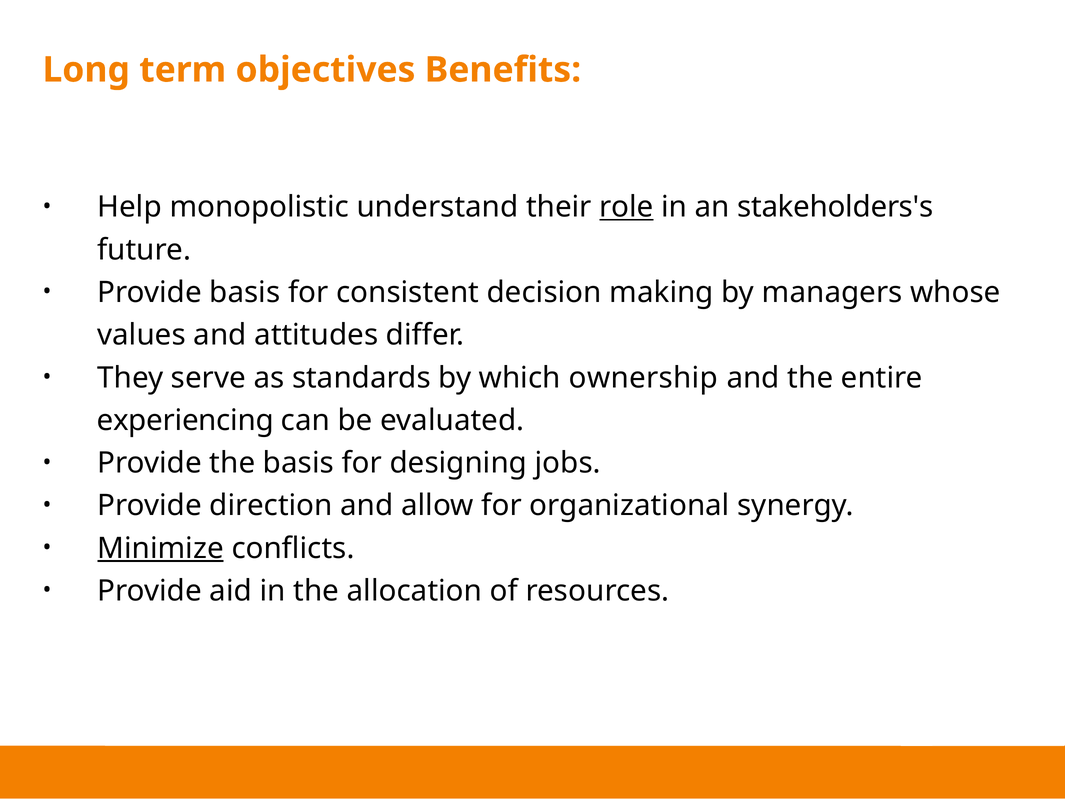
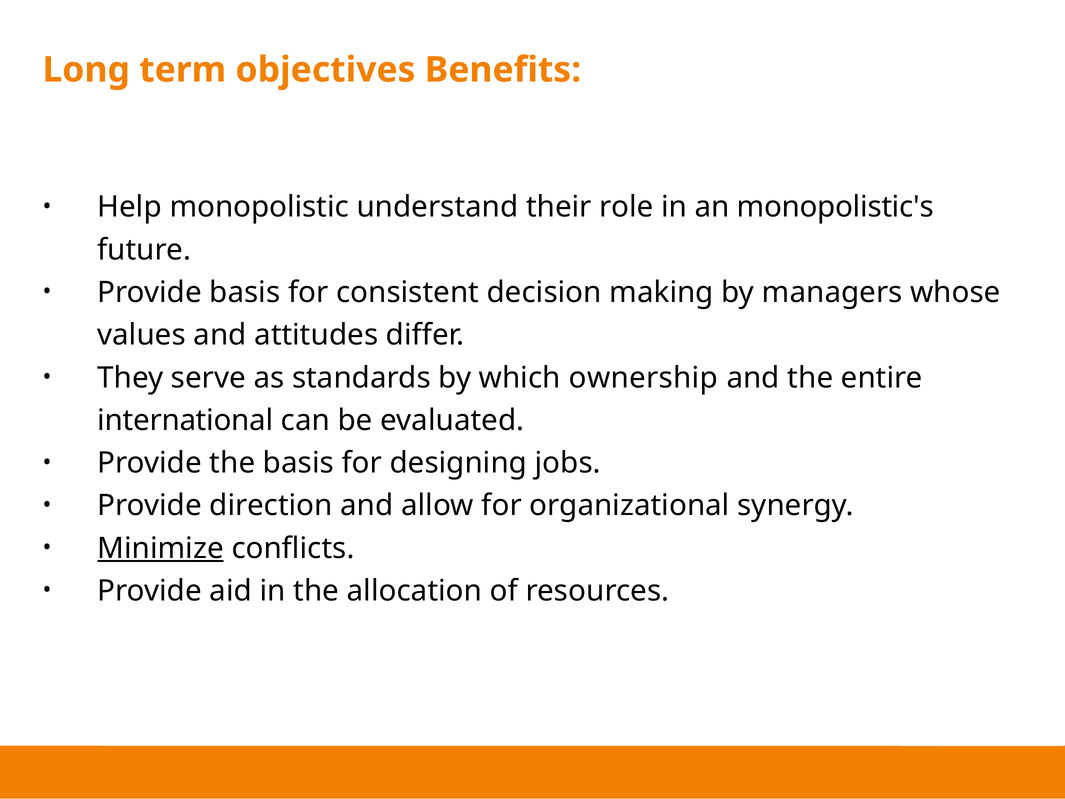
role underline: present -> none (626, 207)
stakeholders's: stakeholders's -> monopolistic's (835, 207)
experiencing: experiencing -> international (185, 420)
